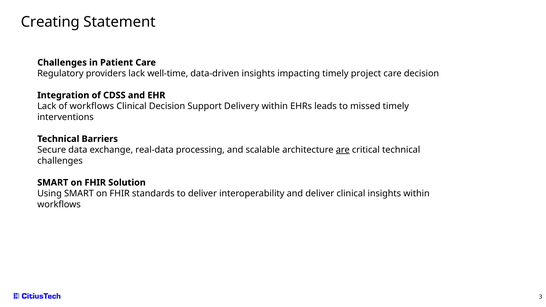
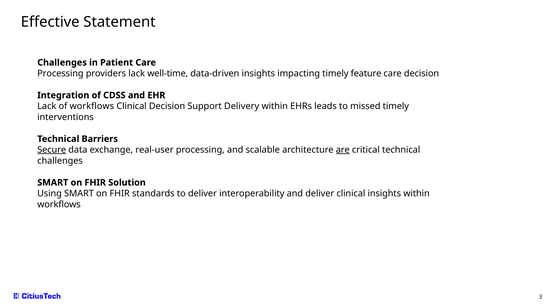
Creating: Creating -> Effective (50, 22)
Regulatory: Regulatory -> Processing (60, 73)
project: project -> feature (366, 73)
Secure underline: none -> present (52, 150)
real-data: real-data -> real-user (154, 150)
